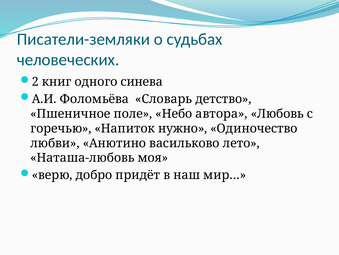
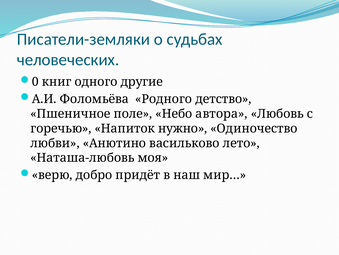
2: 2 -> 0 (35, 82)
синева: синева -> другие (142, 82)
Словарь: Словарь -> Родного (164, 99)
